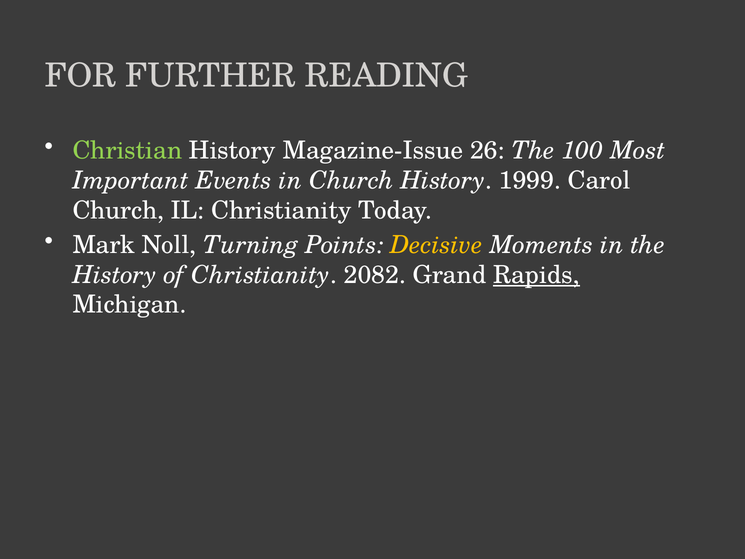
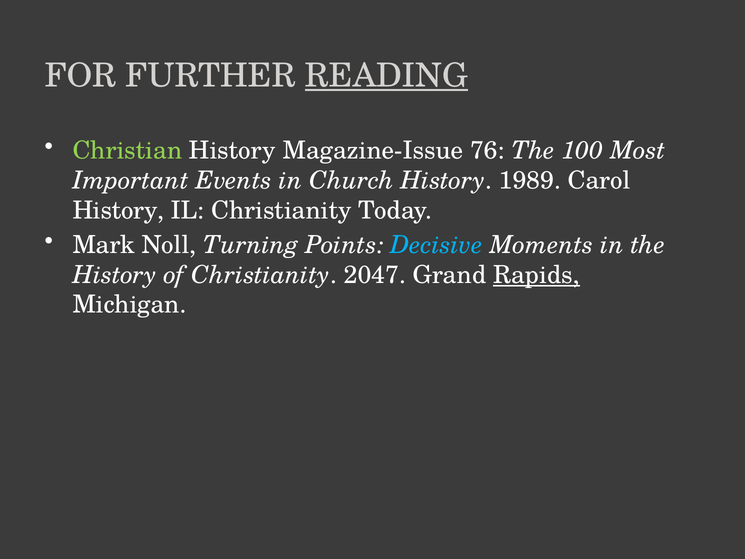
READING underline: none -> present (386, 76)
26: 26 -> 76 (487, 151)
1999: 1999 -> 1989 (530, 180)
Church: Church -> History (118, 210)
Decisive colour: yellow -> light blue (437, 245)
2082: 2082 -> 2047 (375, 275)
